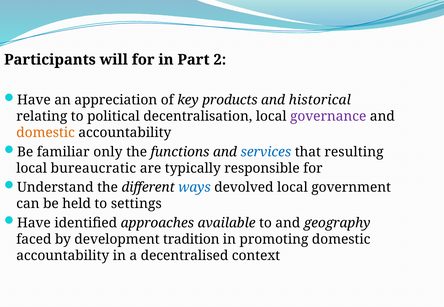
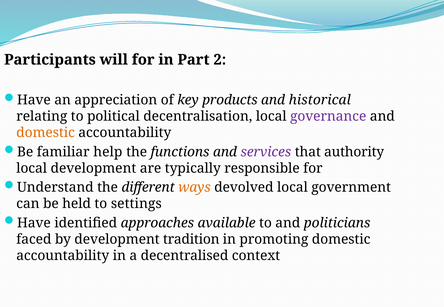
only: only -> help (108, 152)
services colour: blue -> purple (266, 152)
resulting: resulting -> authority (354, 152)
local bureaucratic: bureaucratic -> development (93, 168)
ways colour: blue -> orange (194, 188)
geography: geography -> politicians (337, 223)
